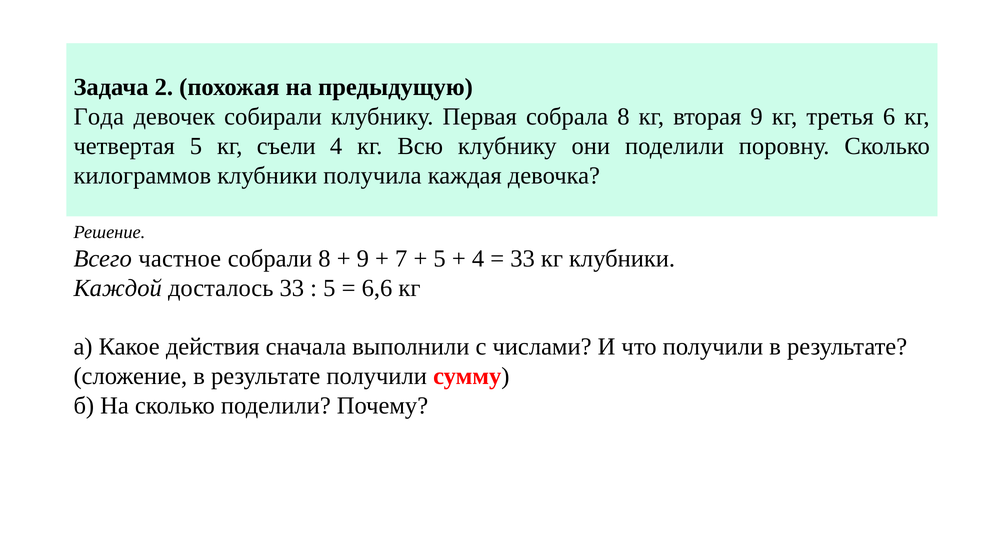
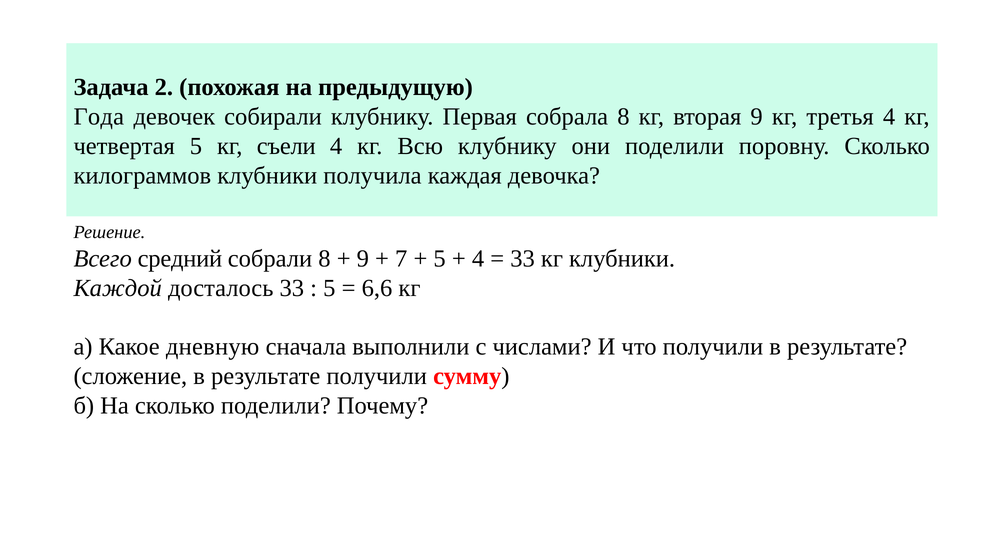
третья 6: 6 -> 4 (889, 117)
частное: частное -> средний (180, 259)
действия: действия -> дневную (213, 347)
